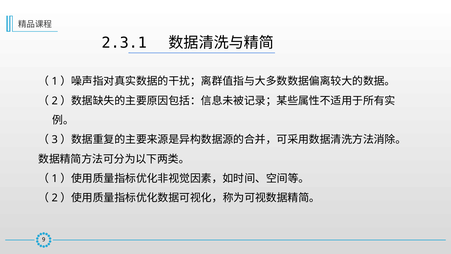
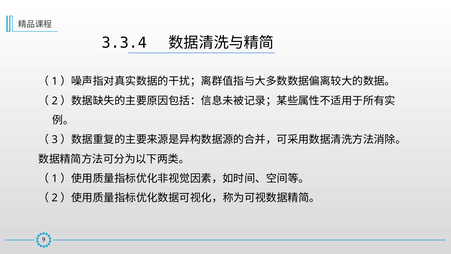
2.3.1: 2.3.1 -> 3.3.4 (124, 43)
